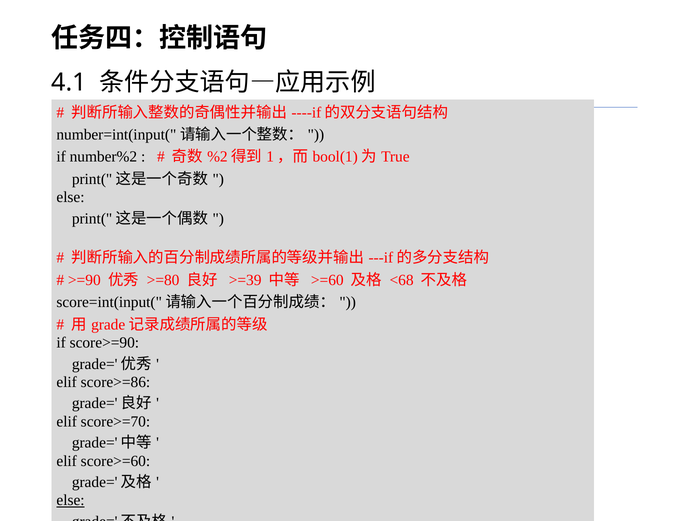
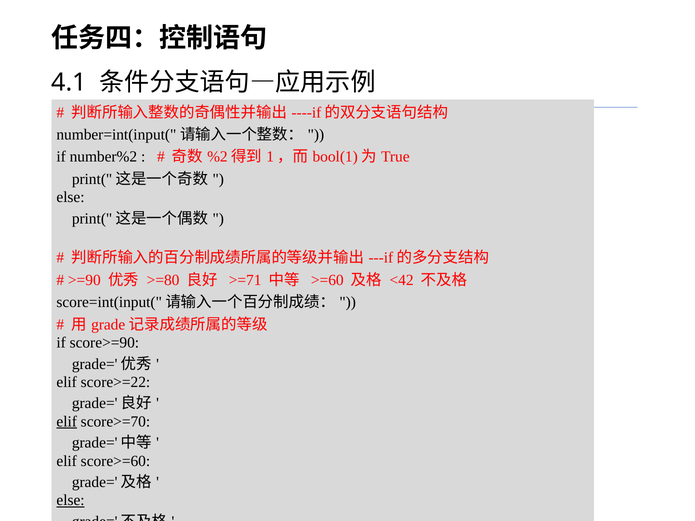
>=39: >=39 -> >=71 (245, 280)
<68: <68 -> <42 (402, 280)
score>=86: score>=86 -> score>=22 (116, 382)
elif underline: none -> present (67, 422)
